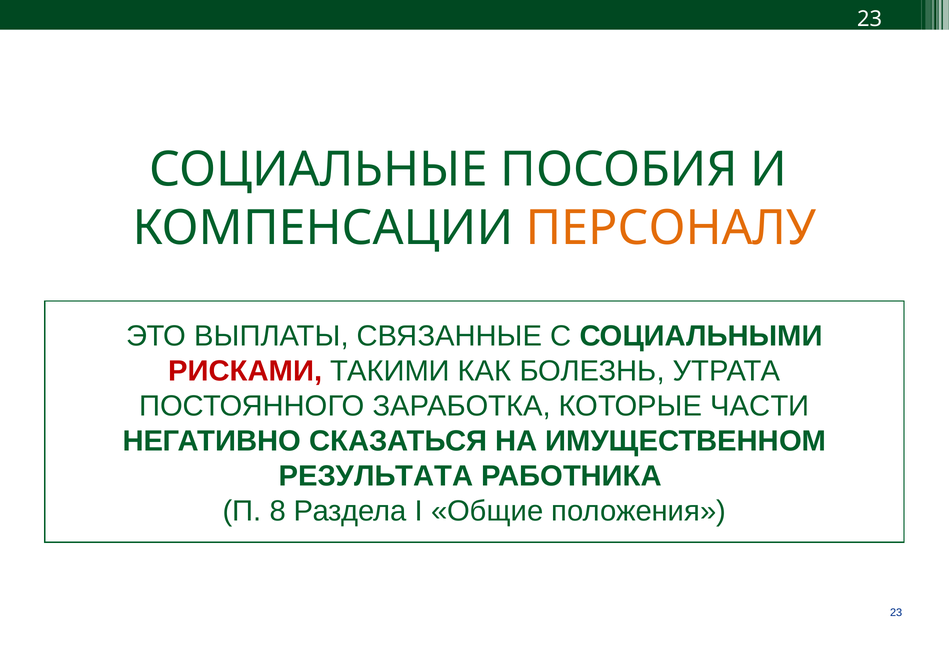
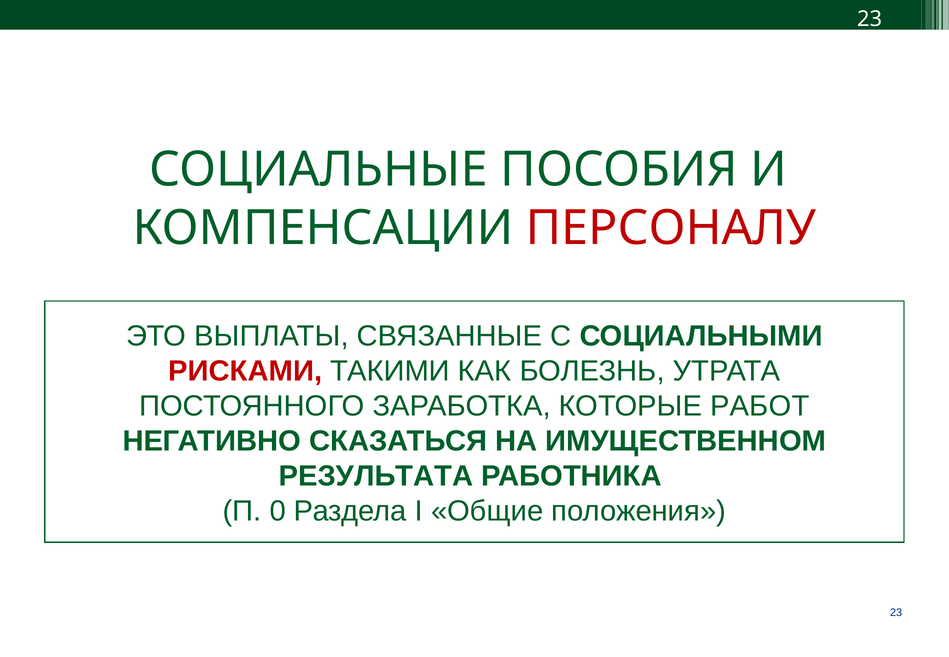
ПЕРСОНАЛУ colour: orange -> red (671, 228)
ЧАСТИ: ЧАСТИ -> РАБОТ (760, 406)
8: 8 -> 0 (278, 511)
